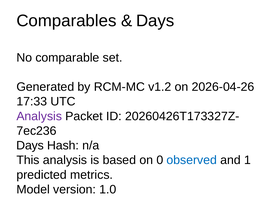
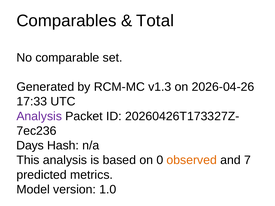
Days: Days -> Total (155, 21)
v1.2: v1.2 -> v1.3 (160, 87)
observed colour: blue -> orange (192, 160)
1: 1 -> 7 (248, 160)
